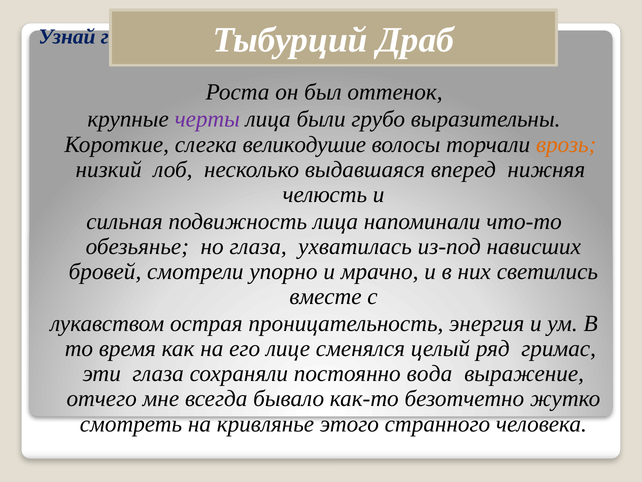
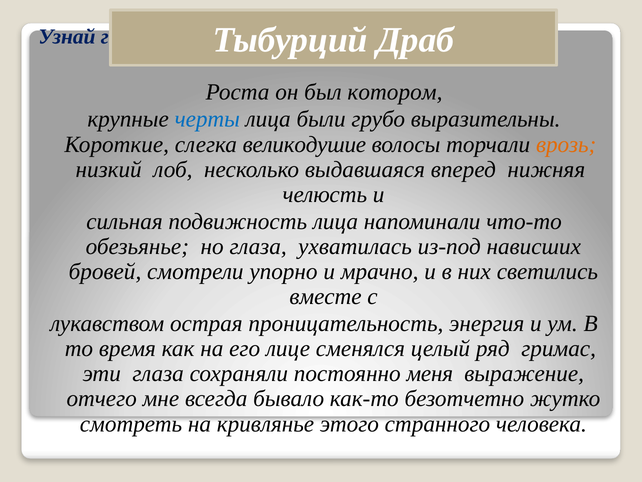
оттенок: оттенок -> котором (395, 92)
черты colour: purple -> blue (207, 119)
вода: вода -> меня (430, 373)
